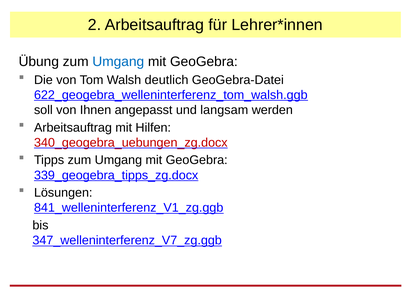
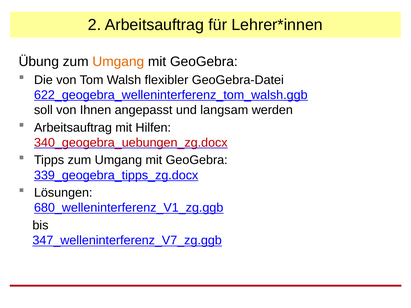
Umgang colour: blue -> orange (118, 62)
deutlich: deutlich -> flexibler (167, 80)
841_welleninterferenz_V1_zg.ggb: 841_welleninterferenz_V1_zg.ggb -> 680_welleninterferenz_V1_zg.ggb (129, 208)
